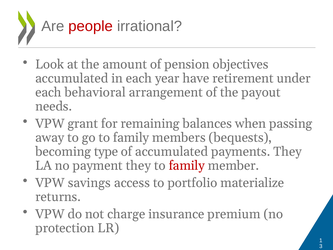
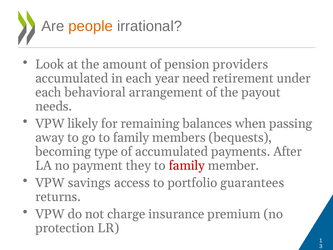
people colour: red -> orange (91, 26)
objectives: objectives -> providers (240, 64)
have: have -> need (196, 78)
grant: grant -> likely (83, 124)
payments They: They -> After (288, 152)
materialize: materialize -> guarantees (252, 183)
